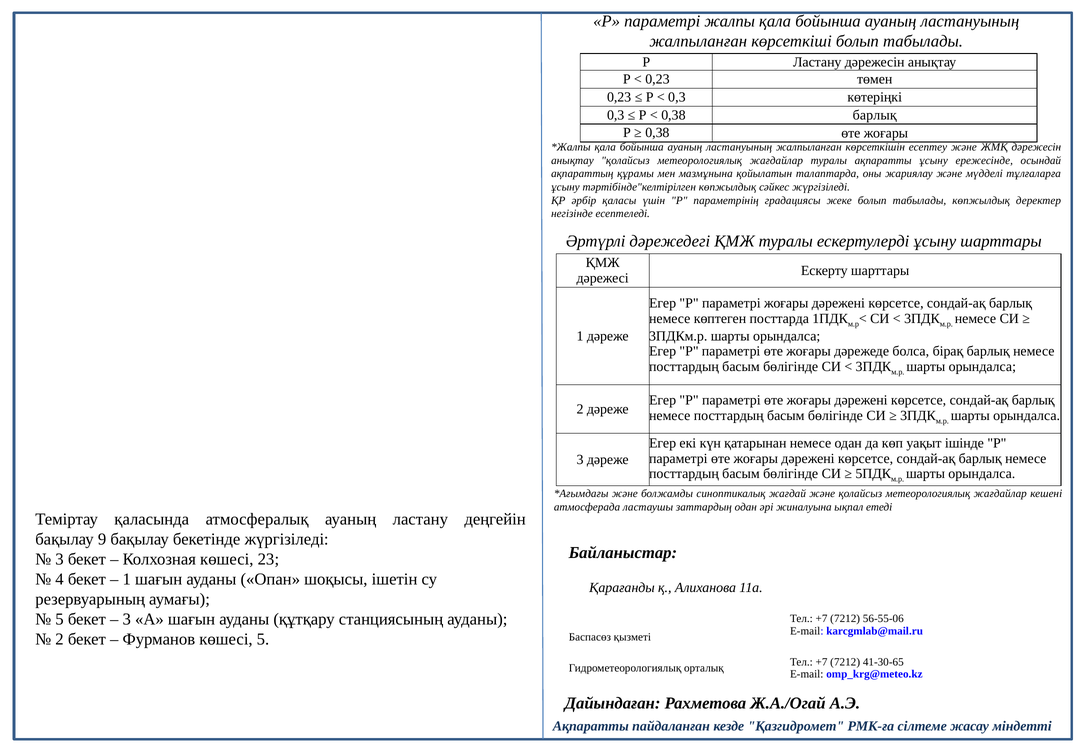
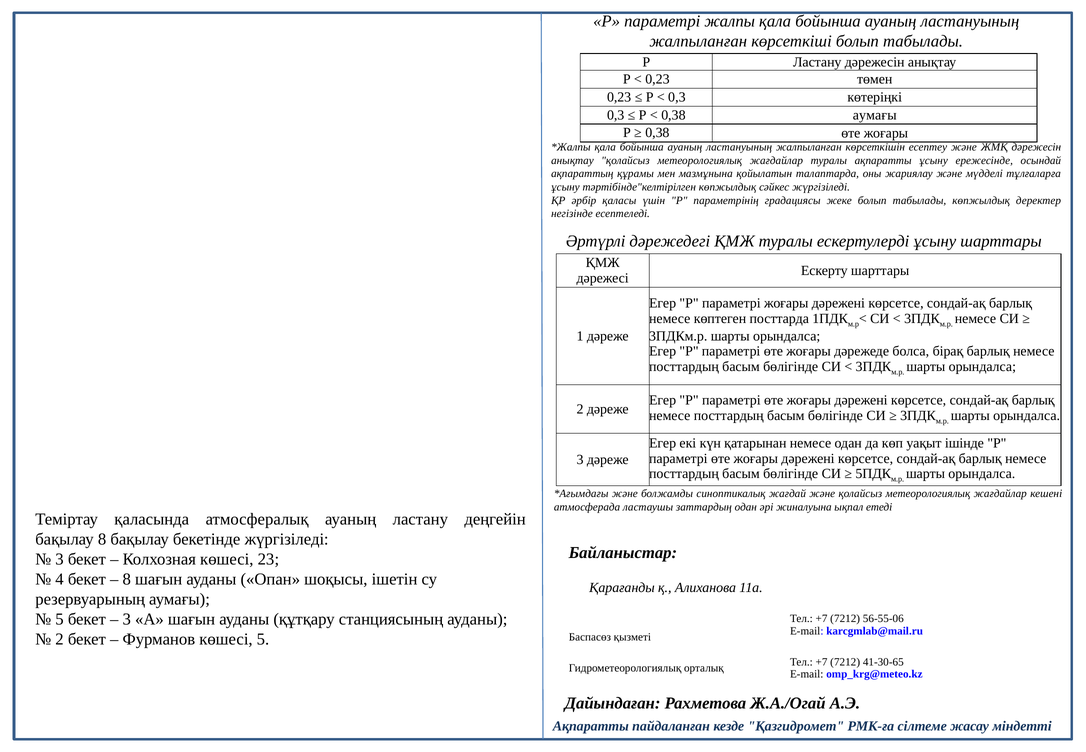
0,38 барлық: барлық -> аумағы (875, 115)
бақылау 9: 9 -> 8 (102, 539)
1: 1 -> 8 (127, 579)
